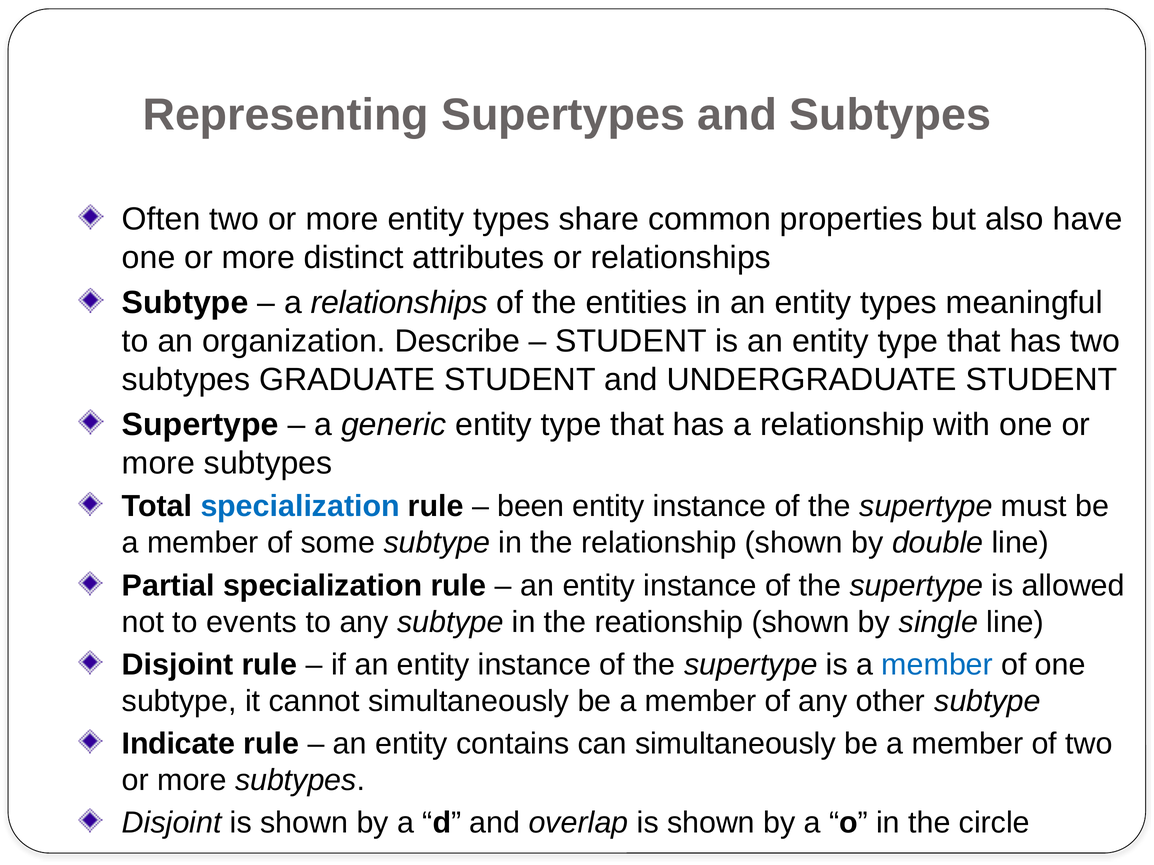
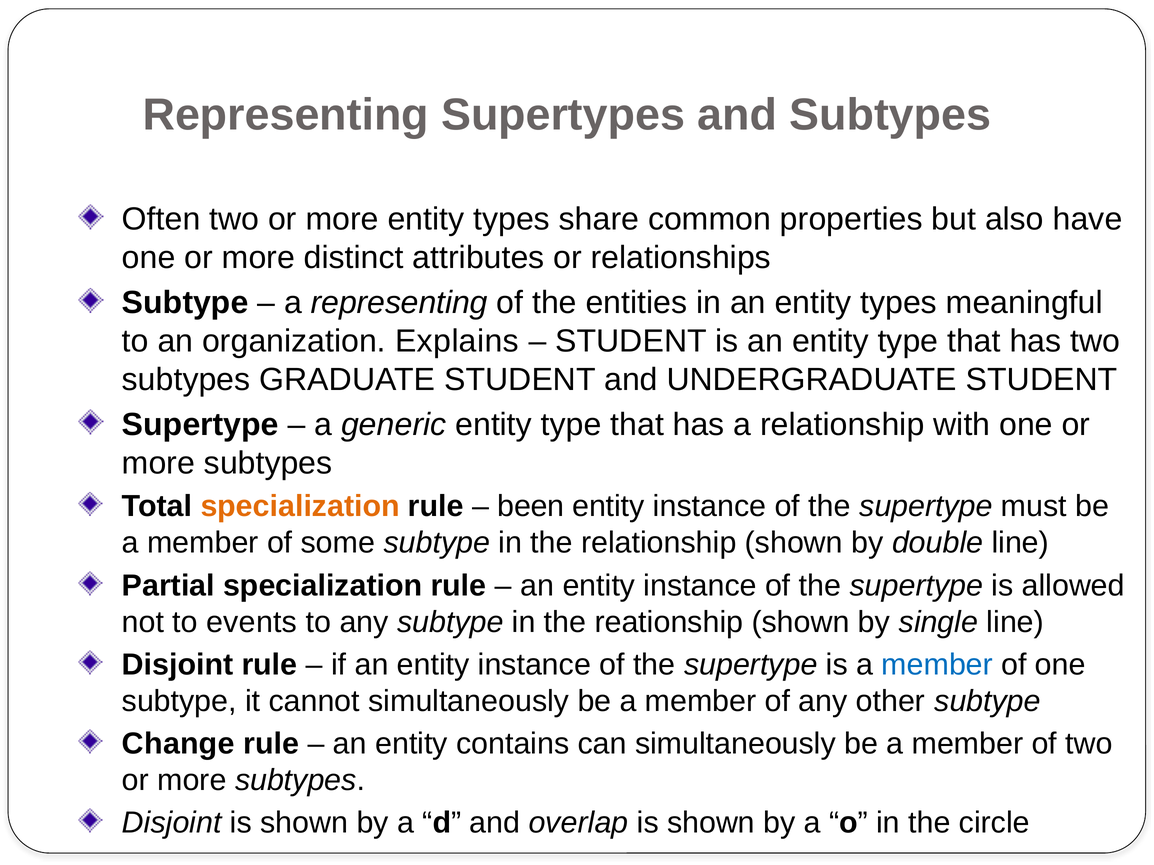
a relationships: relationships -> representing (399, 303)
Describe: Describe -> Explains (457, 341)
specialization colour: blue -> orange (300, 507)
Indicate: Indicate -> Change (178, 744)
